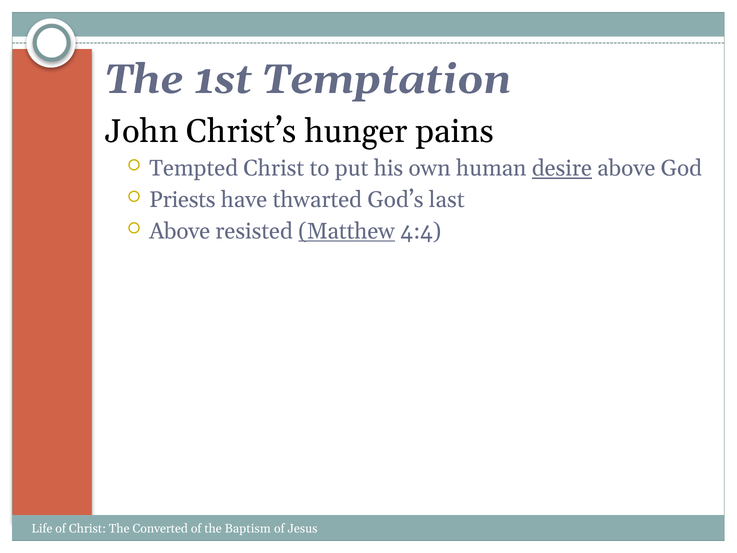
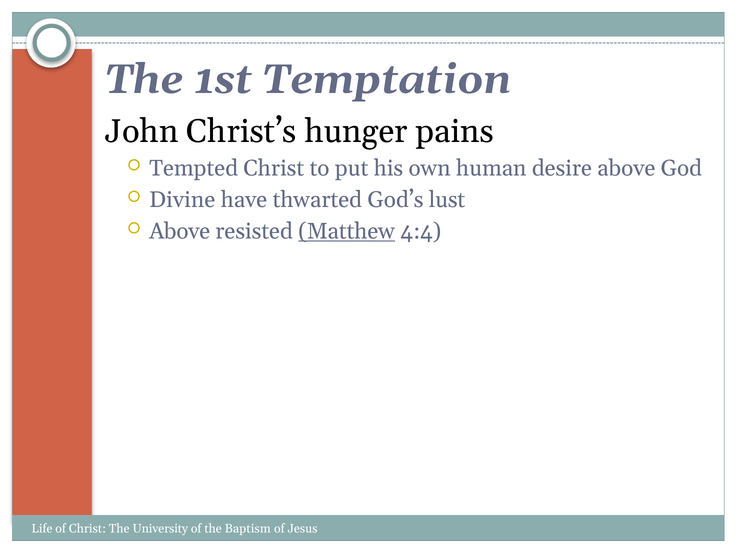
desire underline: present -> none (562, 168)
Priests: Priests -> Divine (182, 200)
last: last -> lust (447, 200)
Converted: Converted -> University (160, 529)
